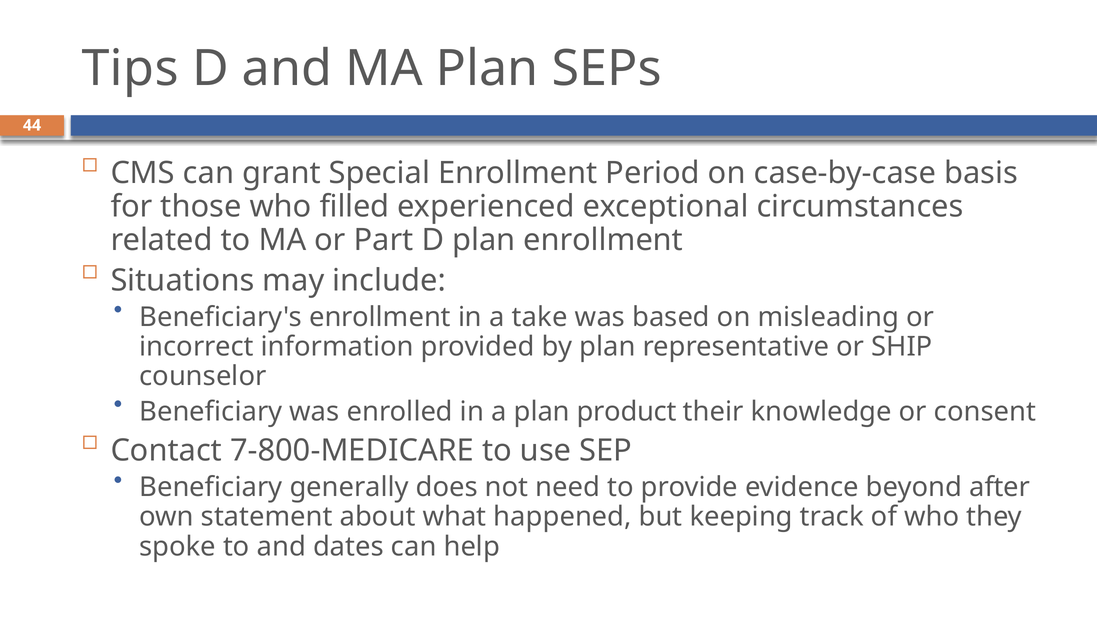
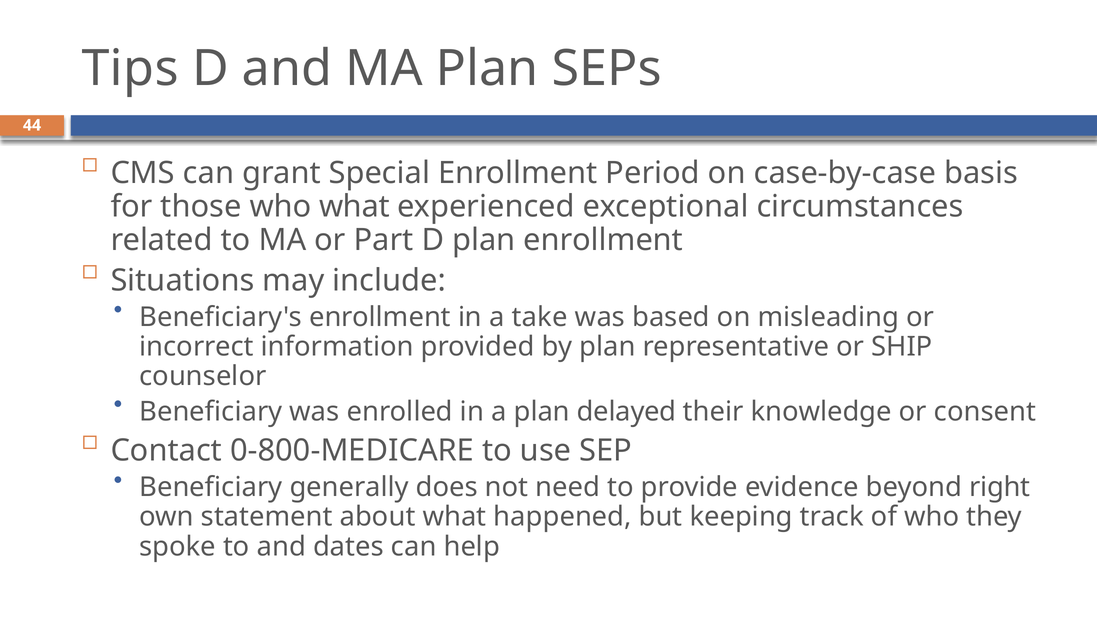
who filled: filled -> what (354, 206)
product: product -> delayed (627, 412)
7-800-MEDICARE: 7-800-MEDICARE -> 0-800-MEDICARE (352, 451)
after: after -> right (1000, 487)
